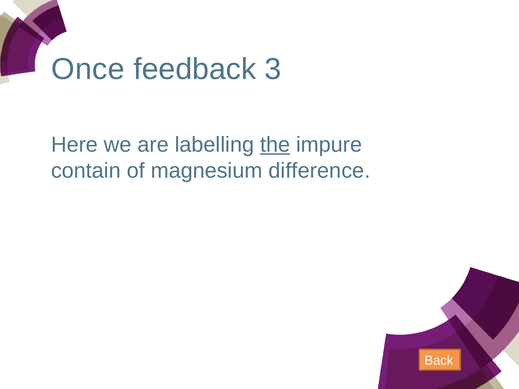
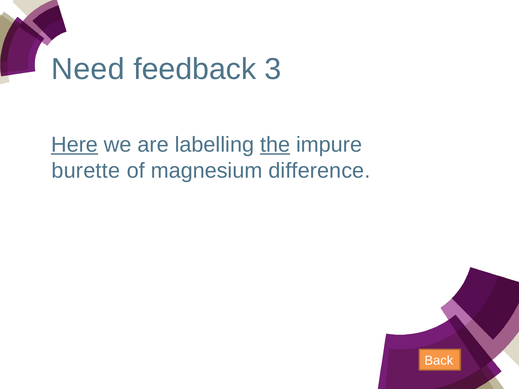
Once: Once -> Need (88, 69)
Here underline: none -> present (75, 145)
contain: contain -> burette (86, 171)
